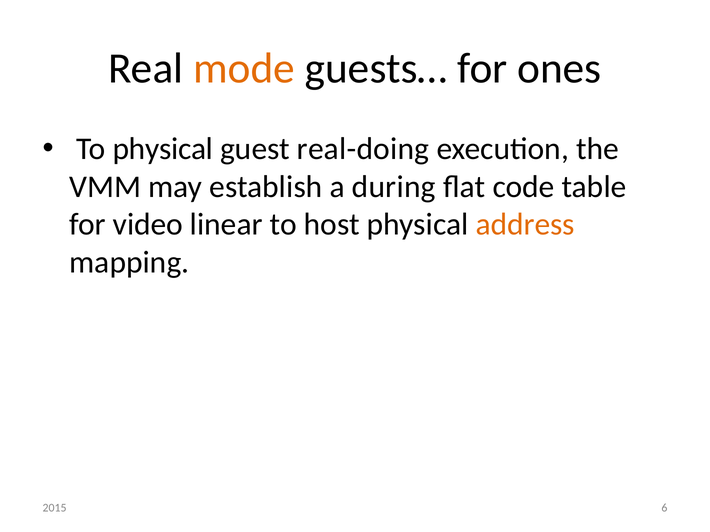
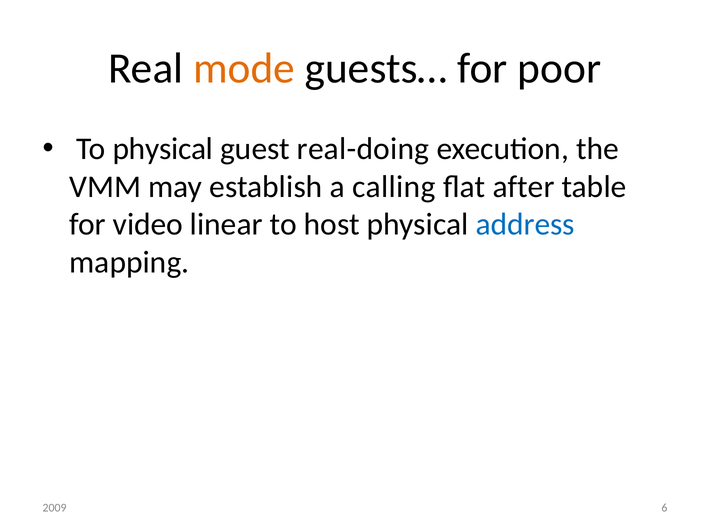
ones: ones -> poor (559, 69)
during: during -> calling (394, 187)
code: code -> after (524, 187)
address colour: orange -> blue (525, 225)
2015: 2015 -> 2009 (55, 509)
